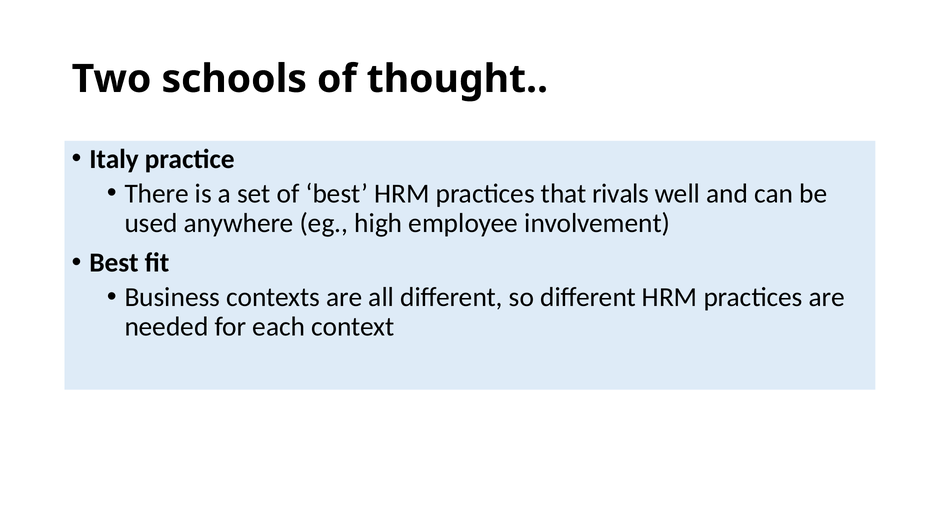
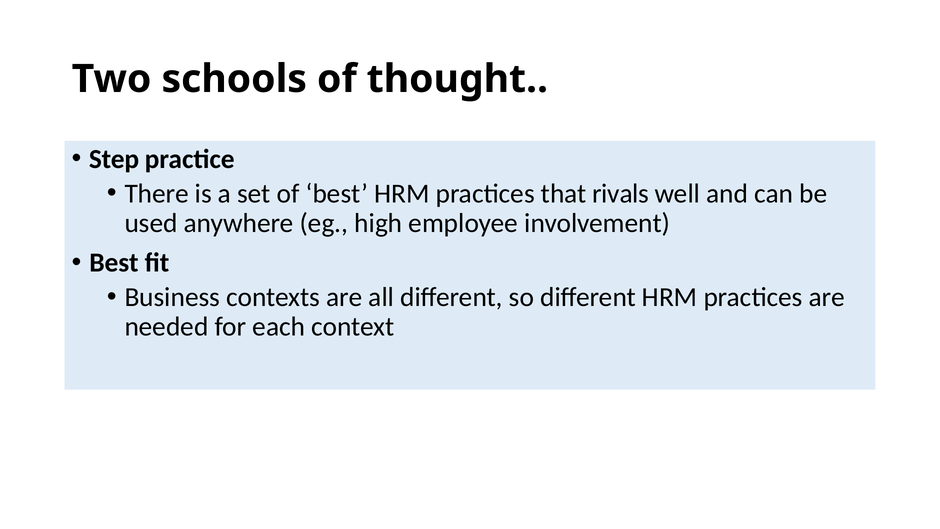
Italy: Italy -> Step (114, 159)
